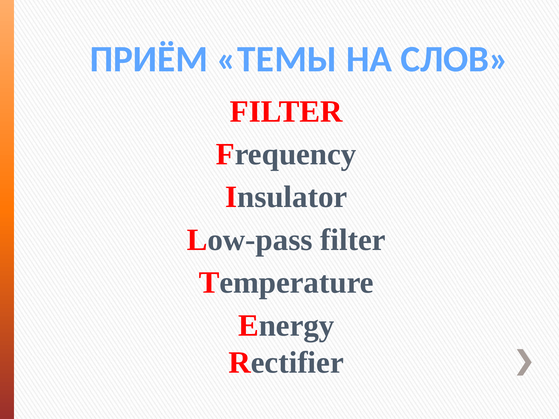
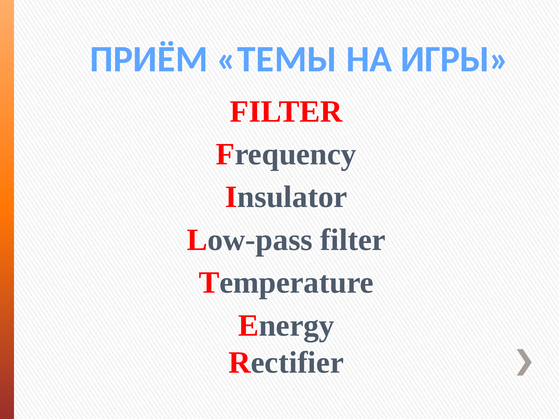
СЛОВ: СЛОВ -> ИГРЫ (455, 59)
